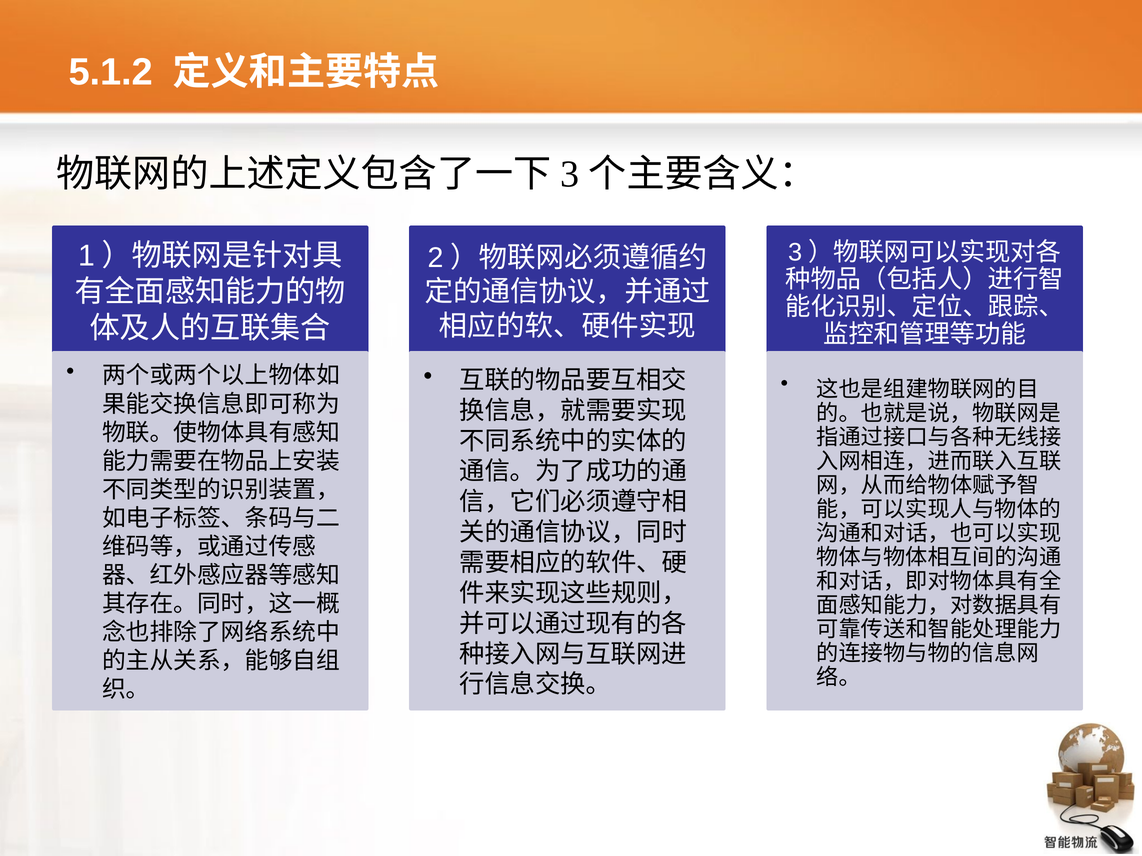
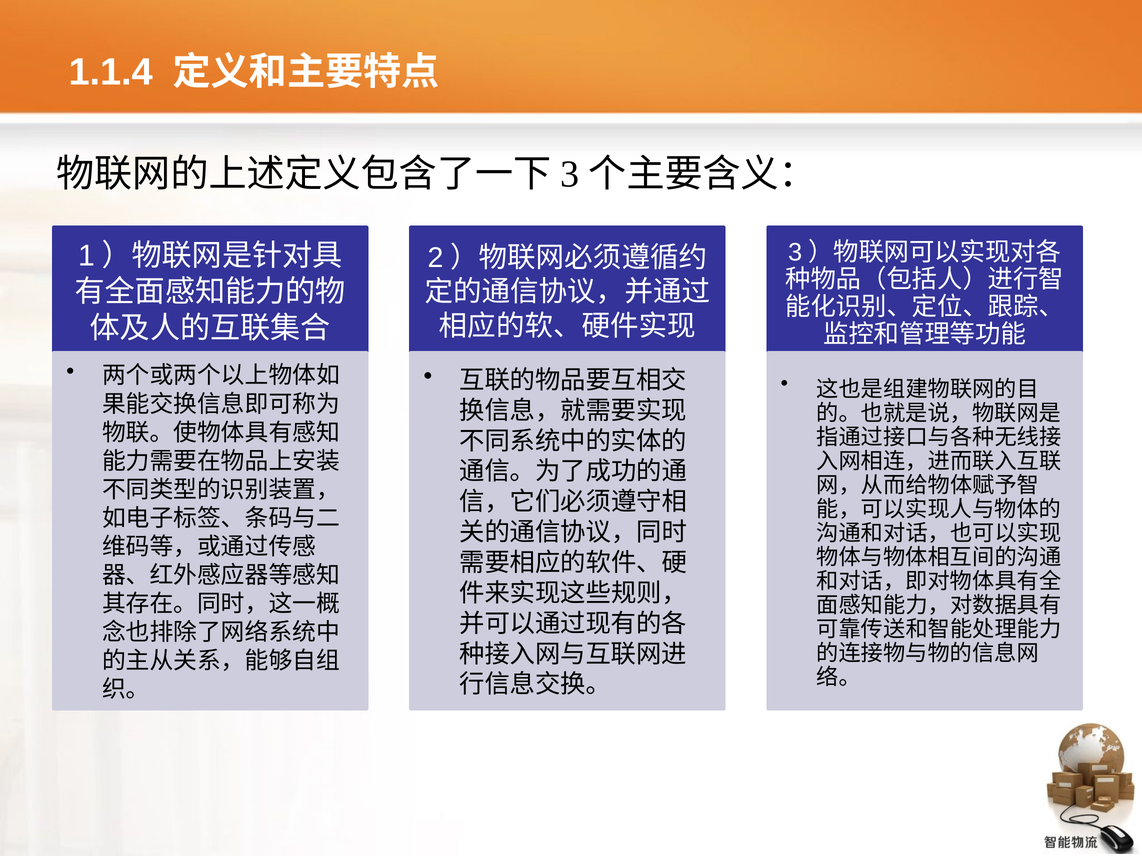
5.1.2: 5.1.2 -> 1.1.4 (111, 72)
